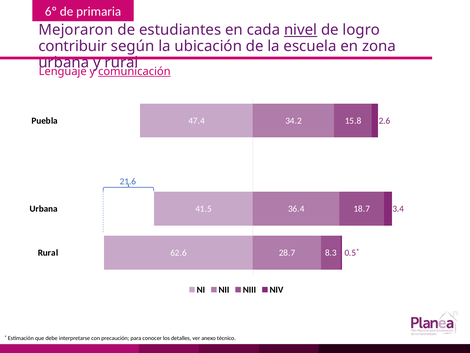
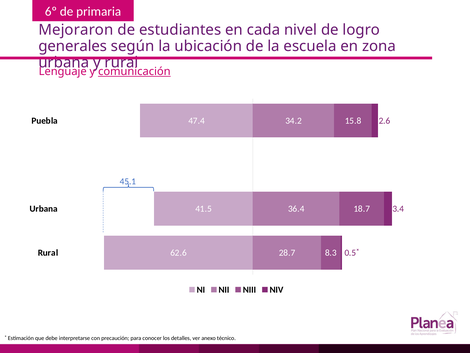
nivel underline: present -> none (301, 30)
contribuir: contribuir -> generales (73, 46)
21.6: 21.6 -> 45.1 (128, 181)
